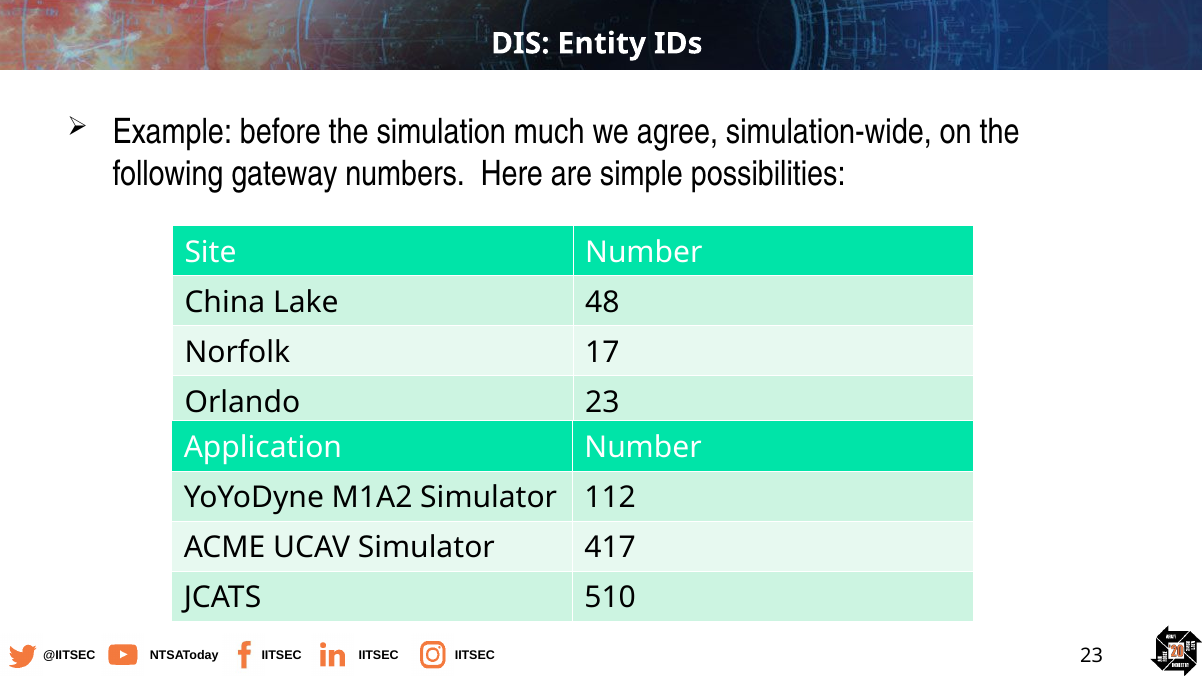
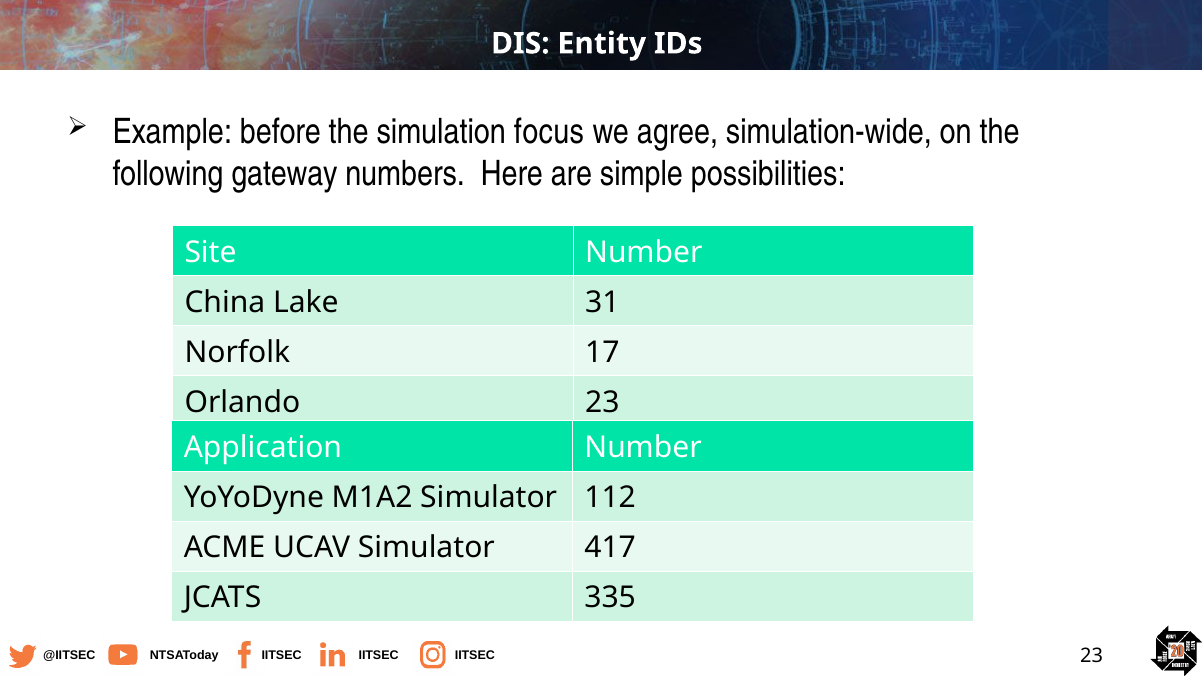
much: much -> focus (549, 132)
48: 48 -> 31 (602, 303)
510: 510 -> 335 (610, 598)
